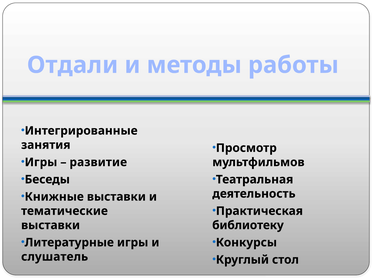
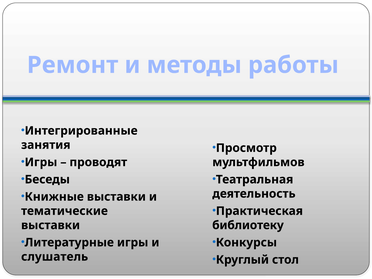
Отдали: Отдали -> Ремонт (73, 65)
развитие: развитие -> проводят (98, 162)
